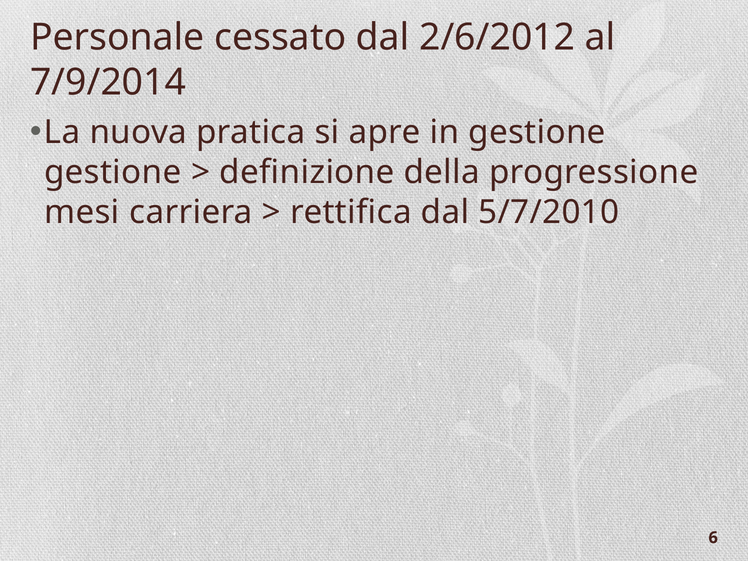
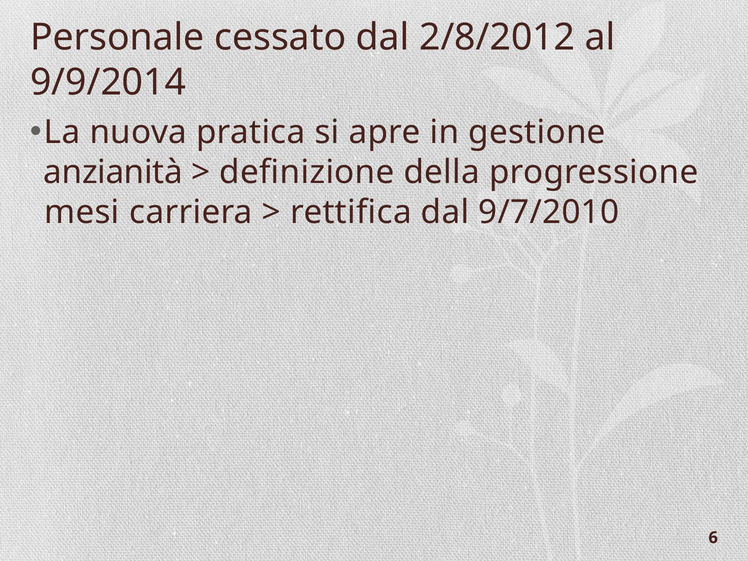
2/6/2012: 2/6/2012 -> 2/8/2012 (497, 37)
7/9/2014: 7/9/2014 -> 9/9/2014 (108, 82)
gestione: gestione -> anzianità (113, 172)
5/7/2010: 5/7/2010 -> 9/7/2010 (549, 212)
